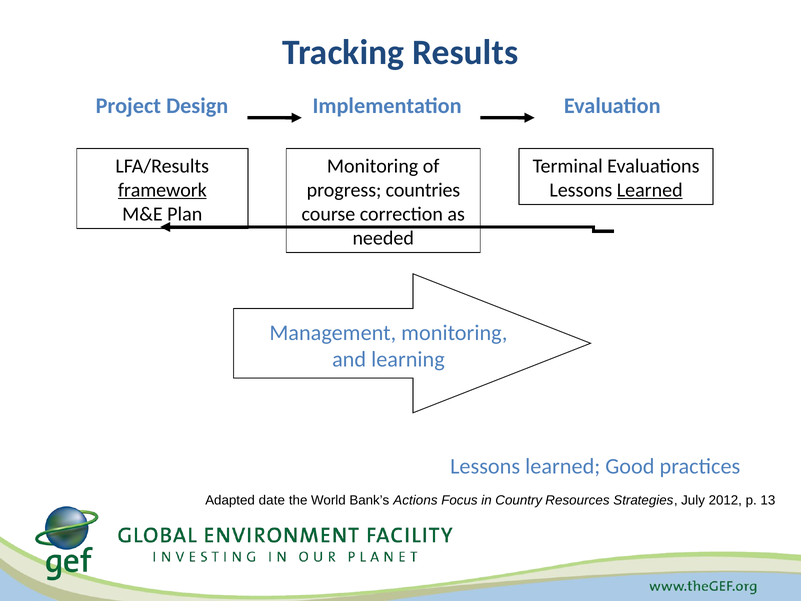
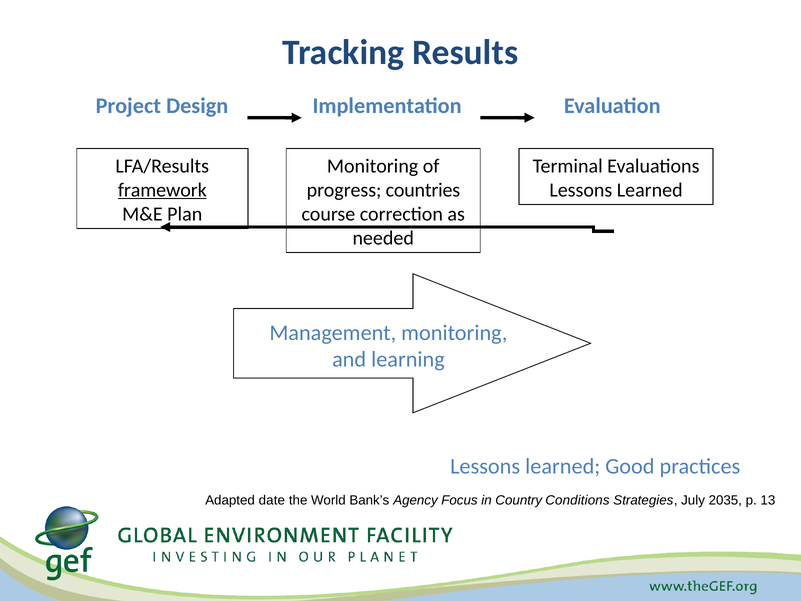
Learned underline: present -> none (650, 190)
Actions: Actions -> Agency (415, 500)
Resources: Resources -> Conditions (577, 500)
2012: 2012 -> 2035 (725, 500)
